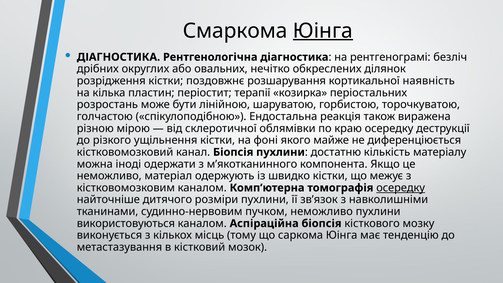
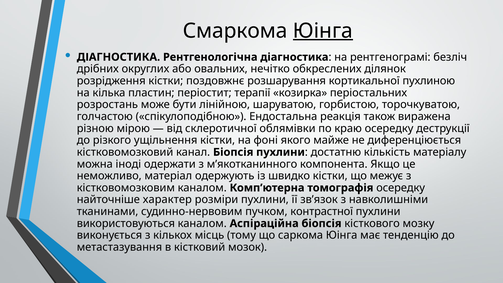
наявність: наявність -> пухлиною (429, 81)
осередку underline: present -> none (401, 188)
дитячого: дитячого -> характер (167, 200)
пучком неможливо: неможливо -> контрастної (322, 212)
